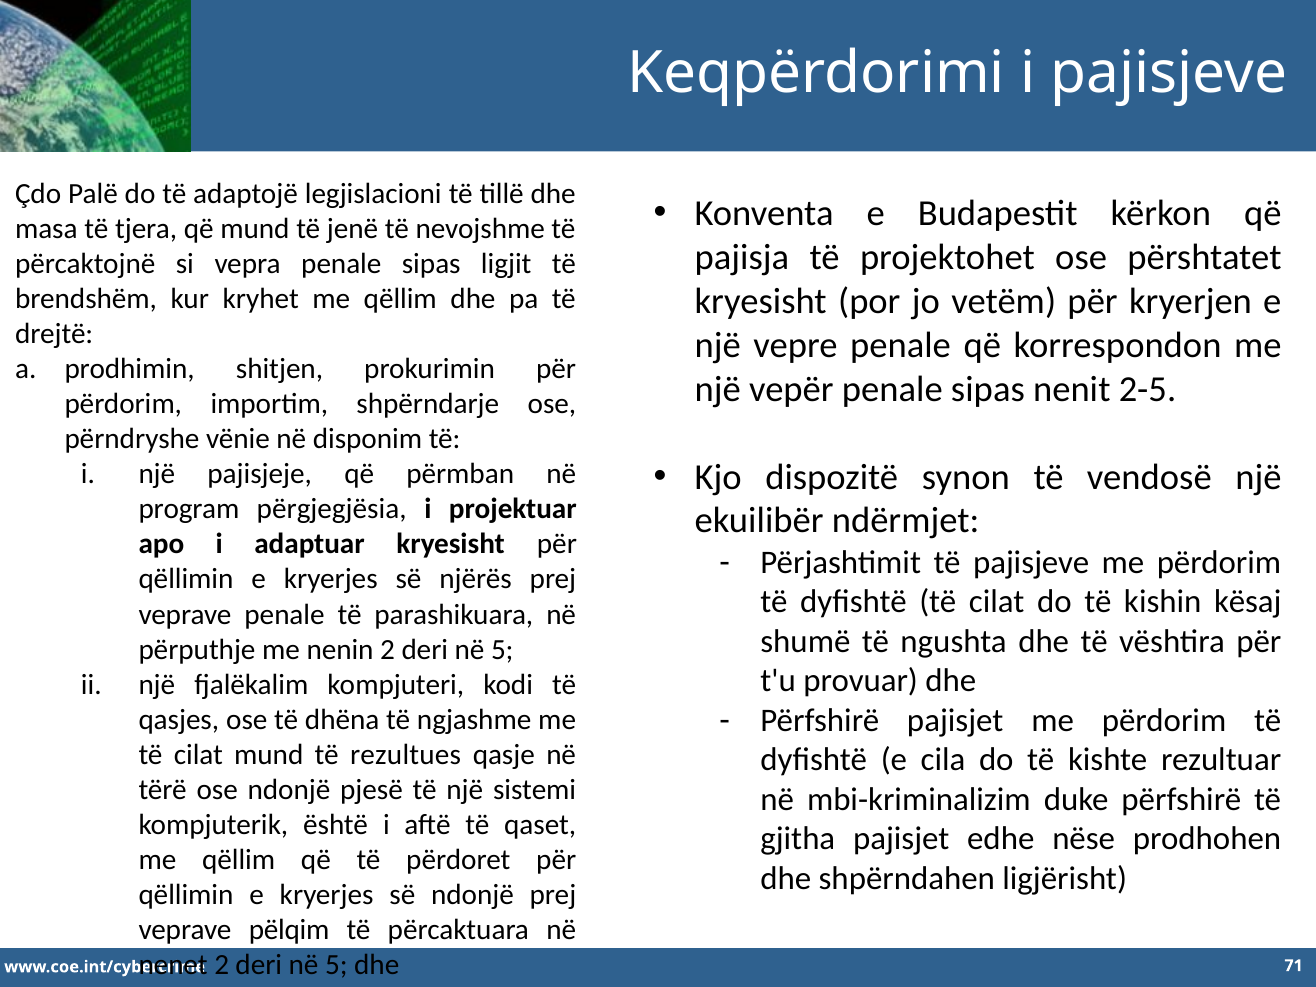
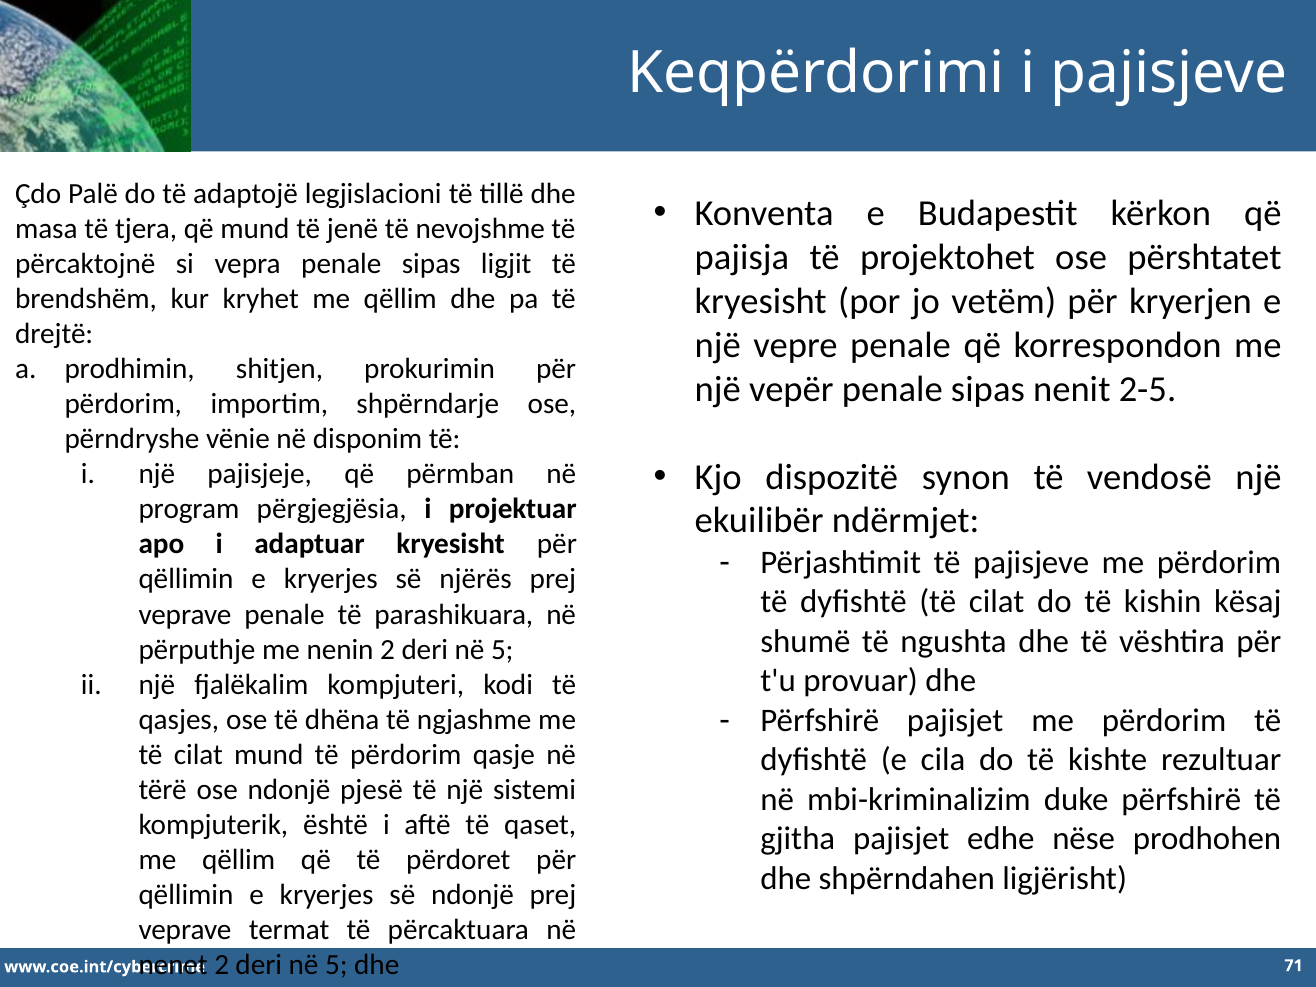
të rezultues: rezultues -> përdorim (406, 755)
pëlqim: pëlqim -> termat (289, 930)
